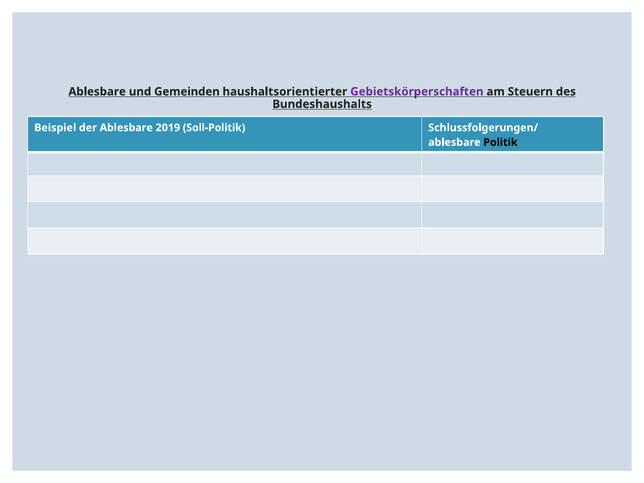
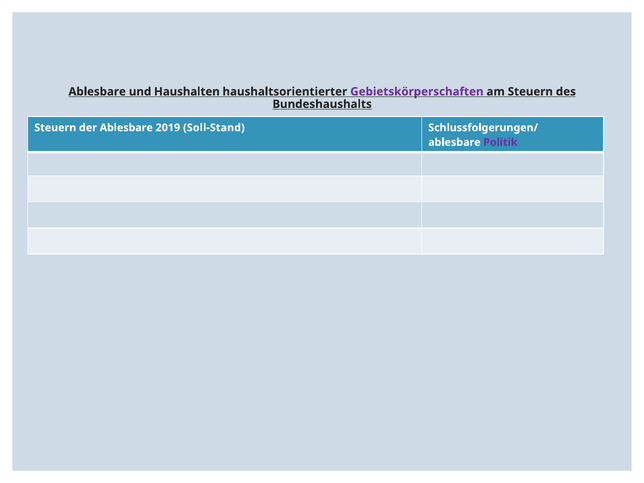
Gemeinden: Gemeinden -> Haushalten (187, 92)
Beispiel: Beispiel -> Steuern (55, 128)
Soll-Politik: Soll-Politik -> Soll-Stand (214, 128)
Politik colour: black -> purple (500, 142)
